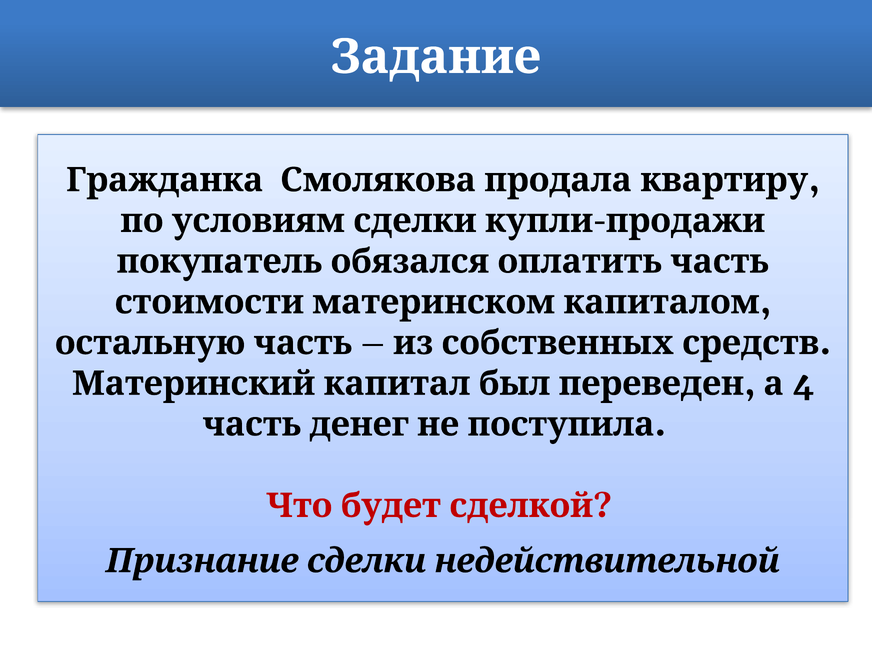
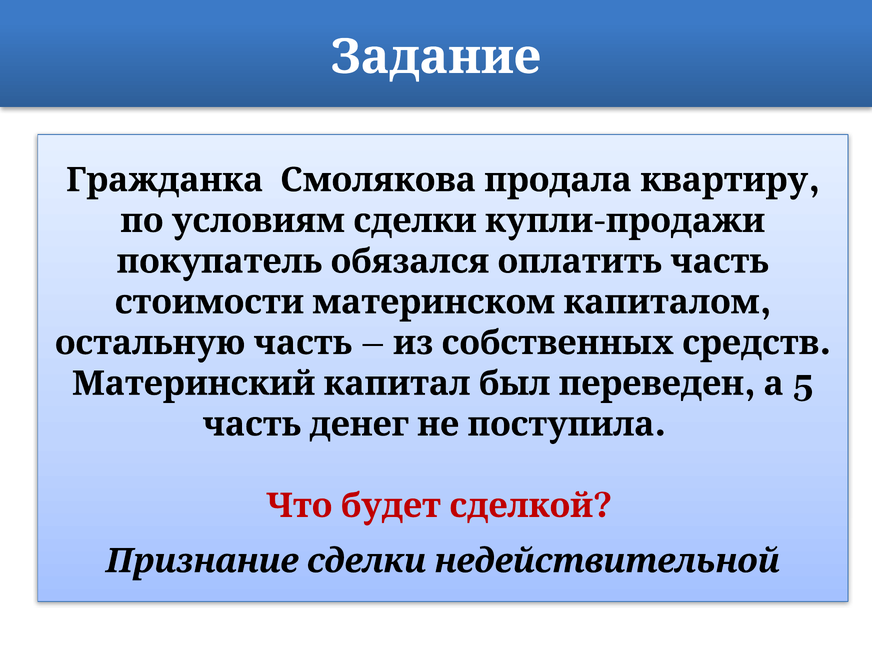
4: 4 -> 5 (803, 384)
